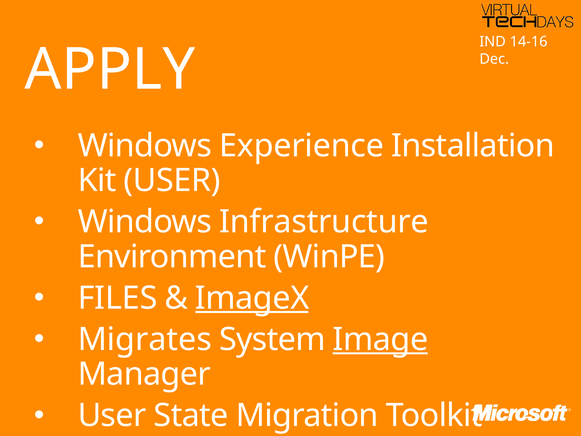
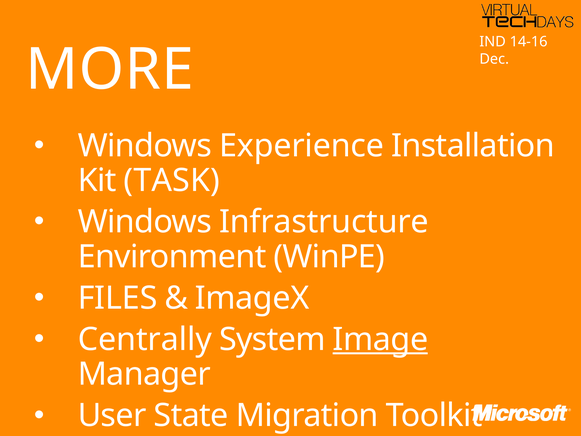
APPLY: APPLY -> MORE (110, 69)
Kit USER: USER -> TASK (172, 180)
ImageX underline: present -> none (252, 298)
Migrates: Migrates -> Centrally (145, 339)
